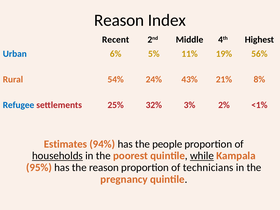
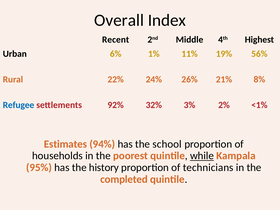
Reason: Reason -> Overall (119, 20)
Urban colour: blue -> black (15, 54)
5%: 5% -> 1% (154, 54)
54%: 54% -> 22% (116, 79)
43%: 43% -> 26% (190, 79)
25%: 25% -> 92% (116, 105)
people: people -> school (167, 144)
households underline: present -> none (57, 156)
the reason: reason -> history (104, 167)
pregnancy: pregnancy -> completed (124, 179)
